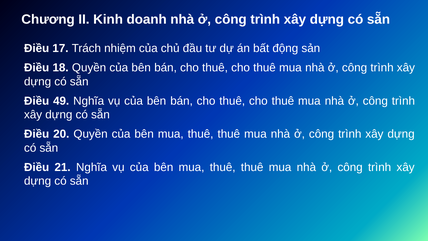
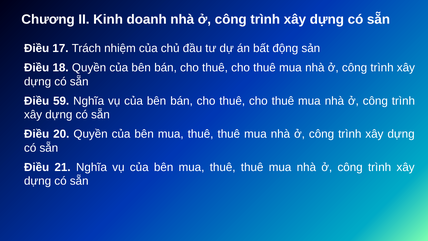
49: 49 -> 59 (61, 101)
